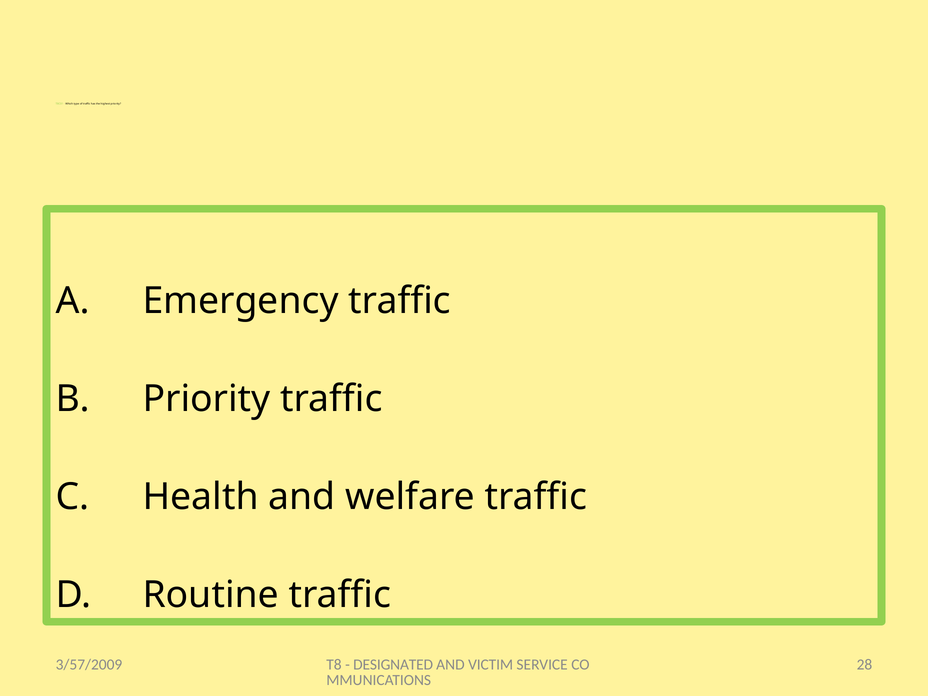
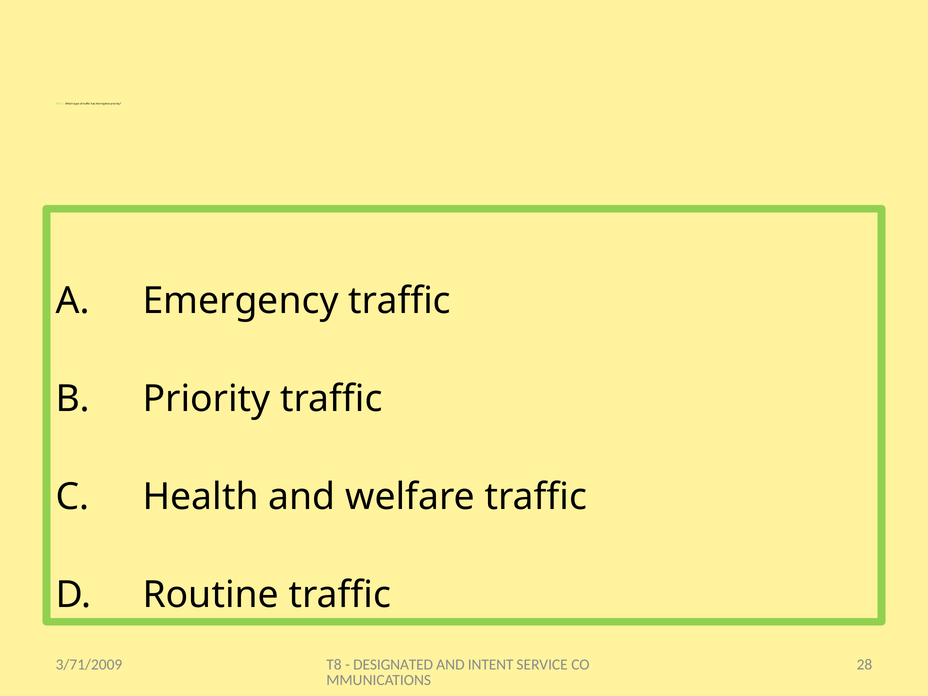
VICTIM: VICTIM -> INTENT (491, 665)
3/57/2009: 3/57/2009 -> 3/71/2009 (89, 665)
